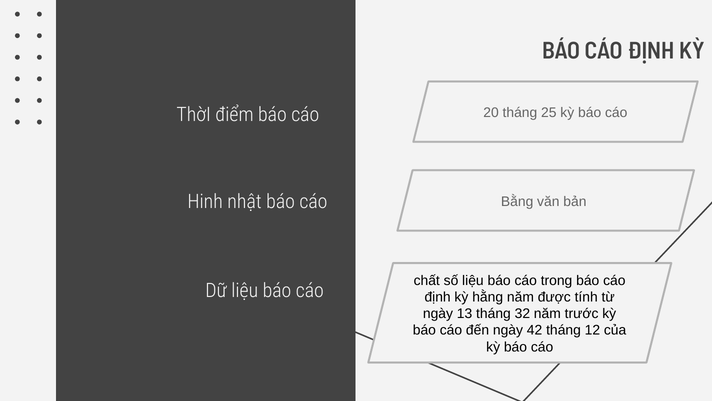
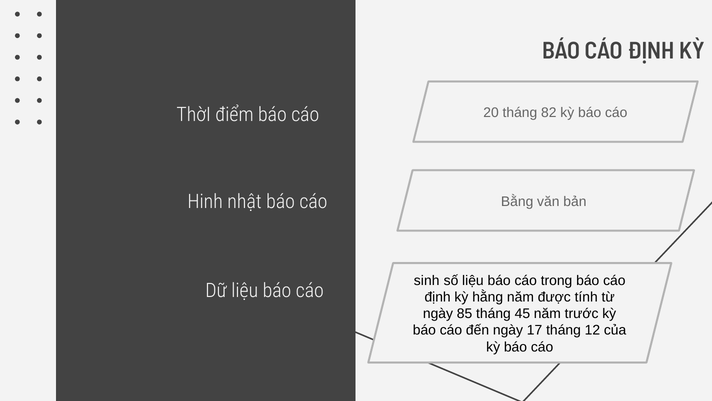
25: 25 -> 82 (549, 112)
chất: chất -> sinh (427, 280)
13: 13 -> 85 (465, 313)
32: 32 -> 45 (522, 313)
42: 42 -> 17 (535, 330)
